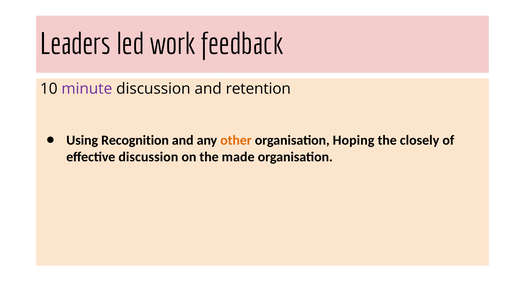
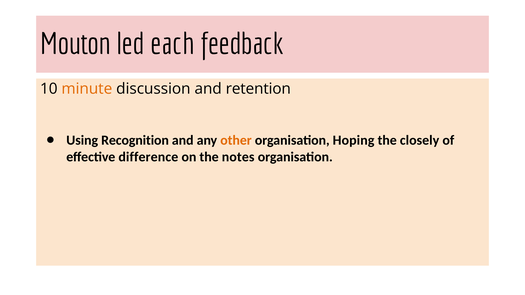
Leaders: Leaders -> Mouton (75, 44)
work: work -> each (173, 44)
minute colour: purple -> orange (87, 89)
effective discussion: discussion -> difference (148, 157)
made: made -> notes (238, 157)
